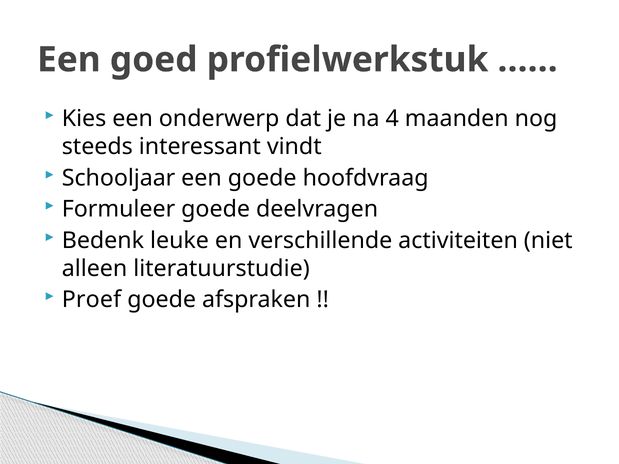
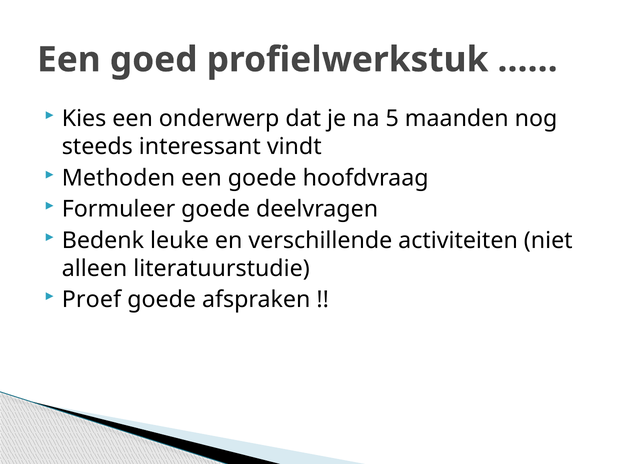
4: 4 -> 5 (392, 119)
Schooljaar: Schooljaar -> Methoden (118, 178)
